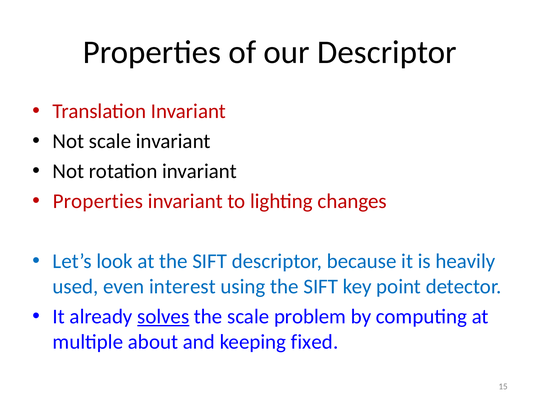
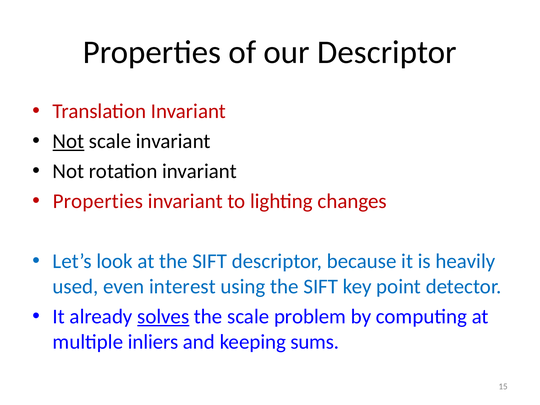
Not underline: none -> present (68, 141)
about: about -> inliers (153, 342)
fixed: fixed -> sums (315, 342)
